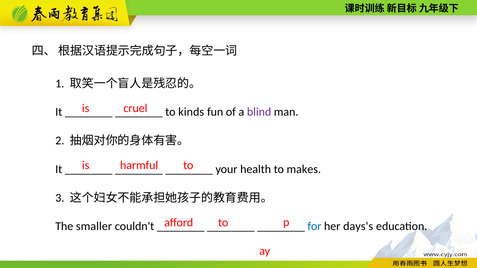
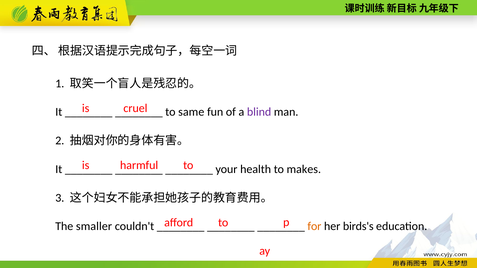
kinds: kinds -> same (191, 112)
for colour: blue -> orange (314, 227)
days's: days's -> birds's (358, 227)
